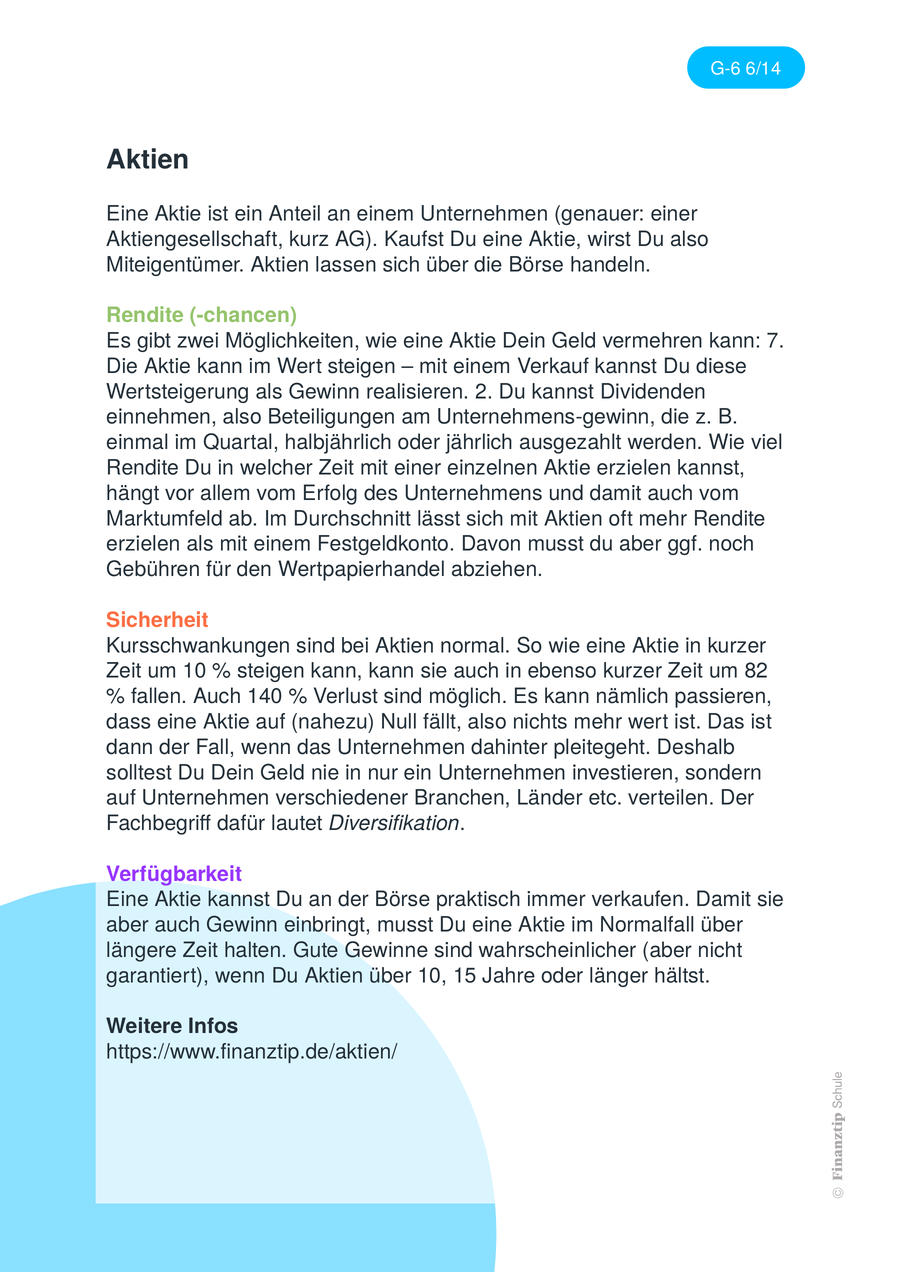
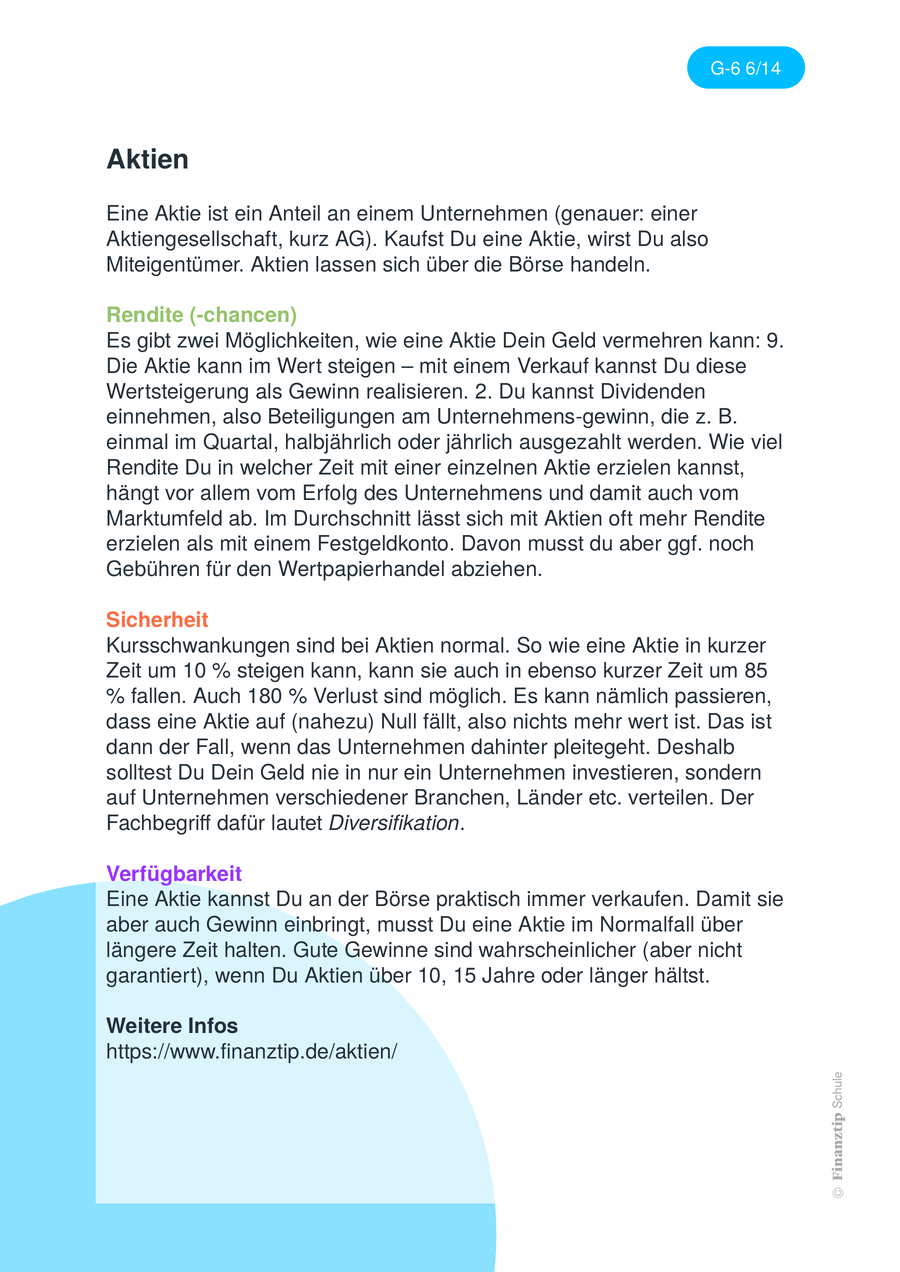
7: 7 -> 9 (776, 341)
82: 82 -> 85 (756, 671)
140: 140 -> 180 (265, 697)
